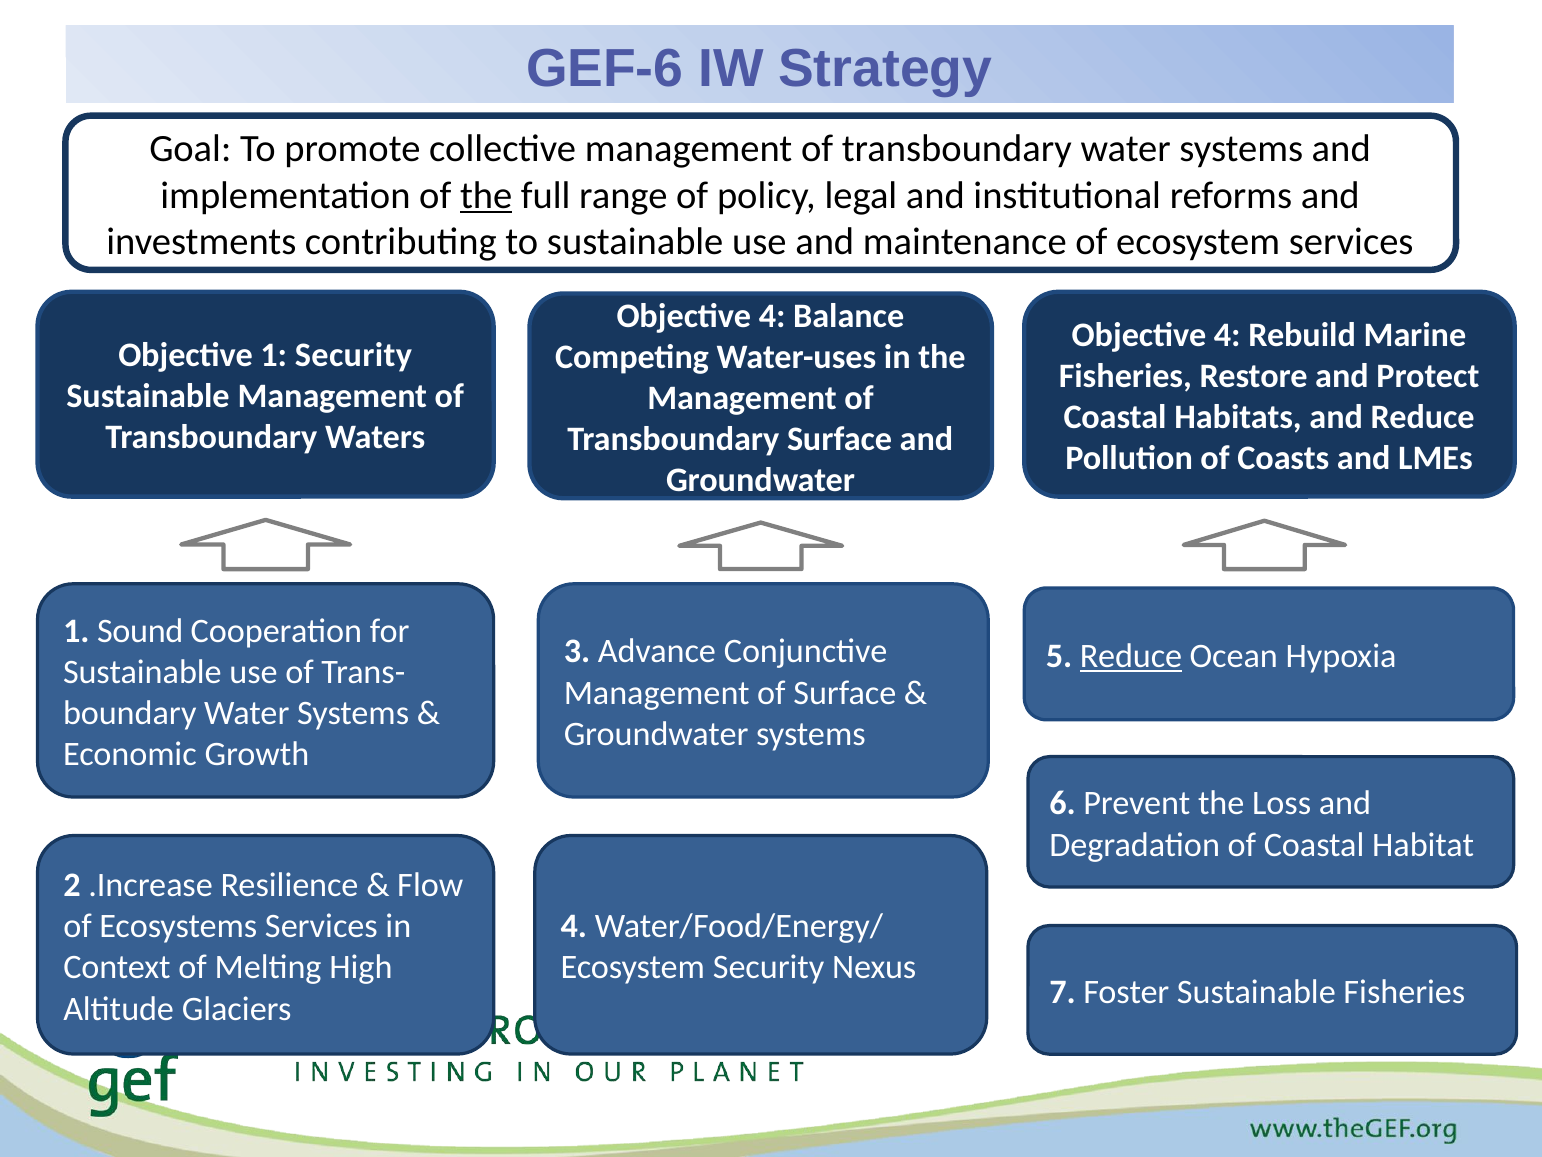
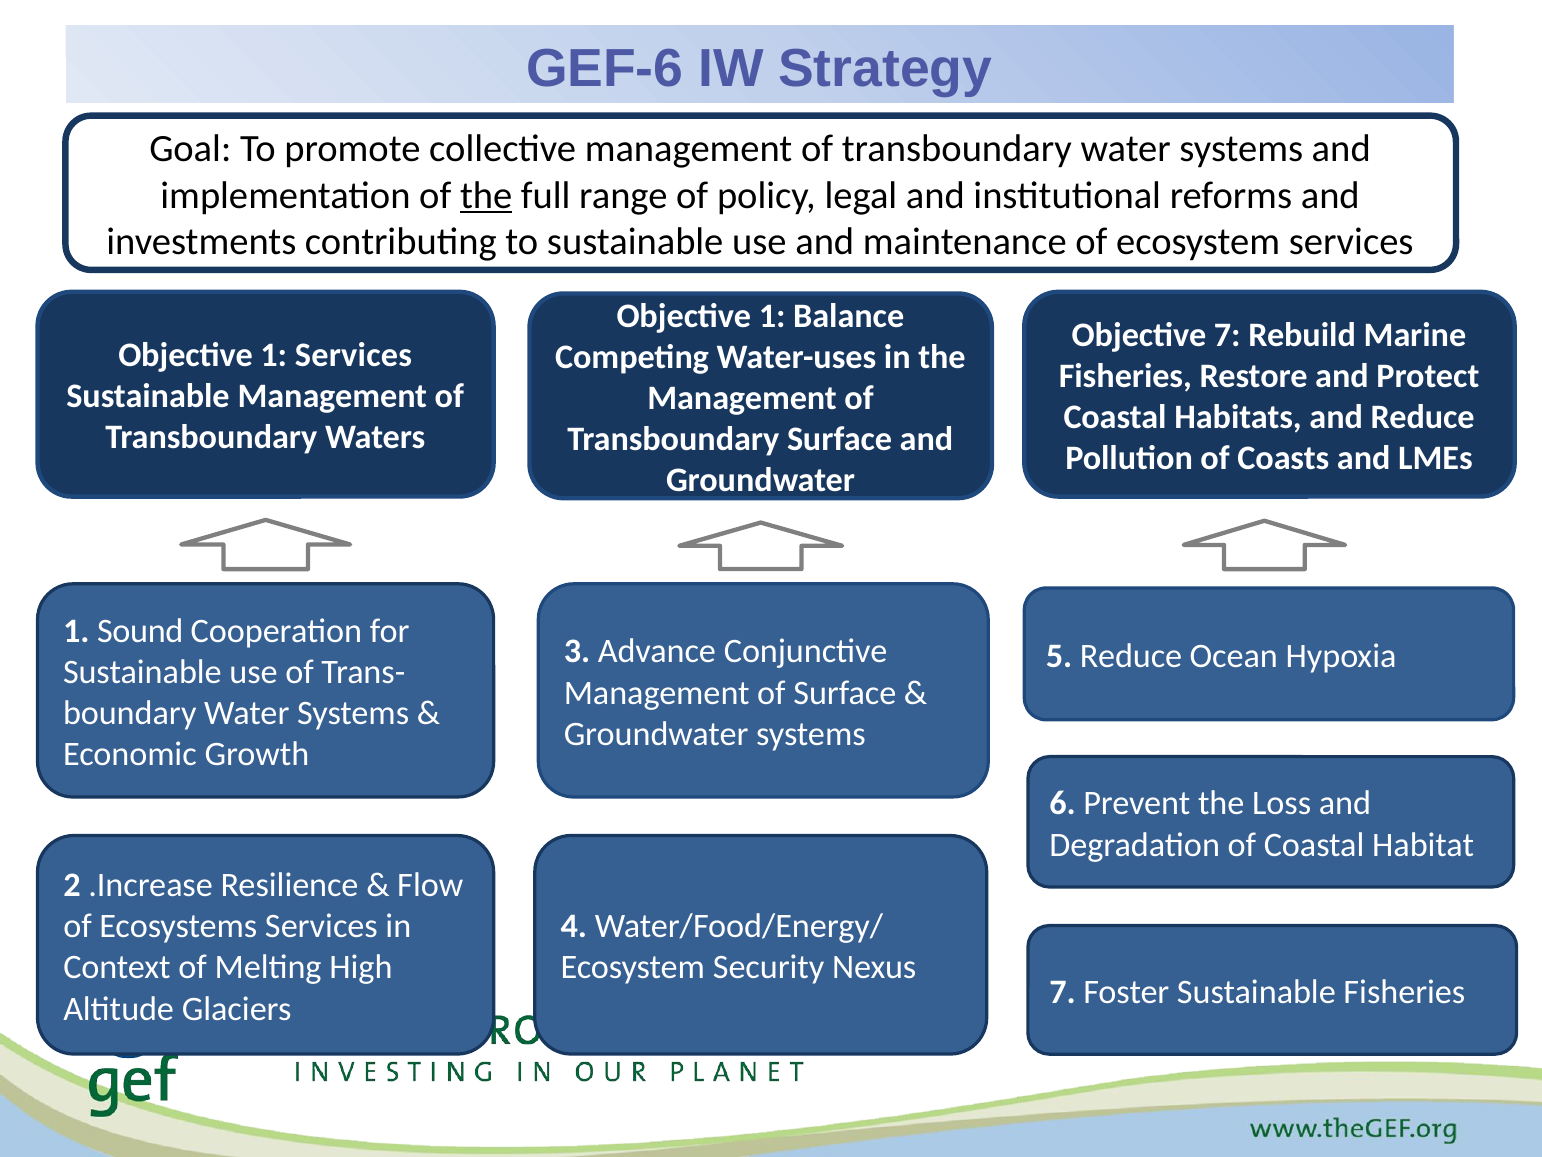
4: 4 -> 1 (772, 316)
4: 4 -> 7 (1227, 335)
1 Security: Security -> Services (353, 355)
Reduce underline: present -> none (1131, 656)
